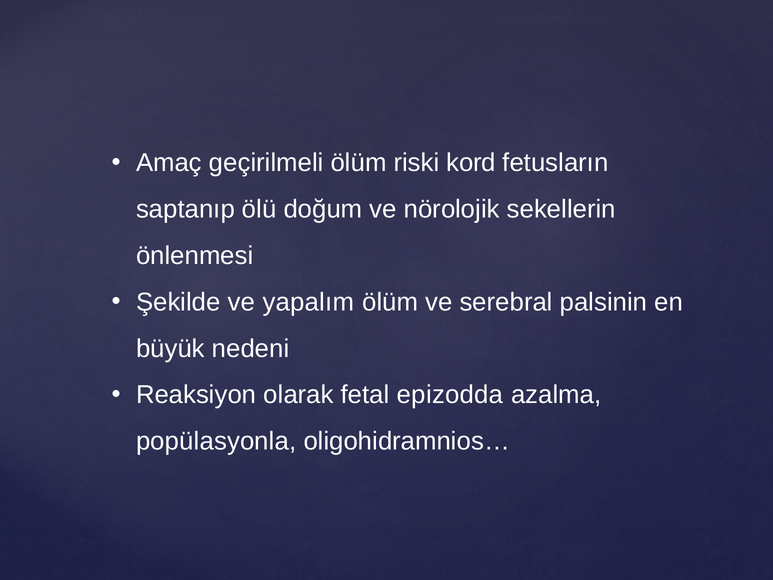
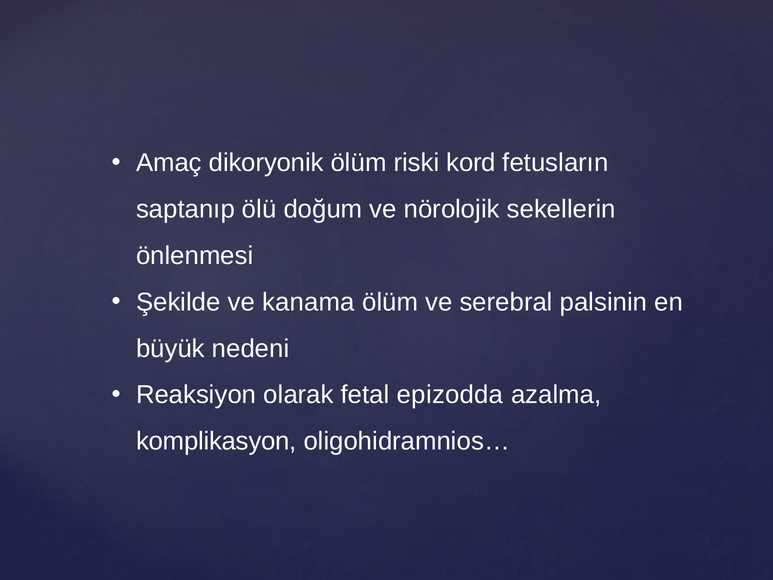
geçirilmeli: geçirilmeli -> dikoryonik (266, 163)
yapalım: yapalım -> kanama (308, 302)
popülasyonla: popülasyonla -> komplikasyon (216, 441)
